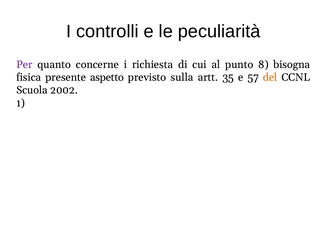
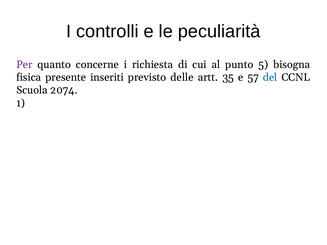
8: 8 -> 5 (263, 65)
aspetto: aspetto -> inseriti (107, 77)
sulla: sulla -> delle (182, 77)
del colour: orange -> blue (270, 77)
2002: 2002 -> 2074 (64, 90)
